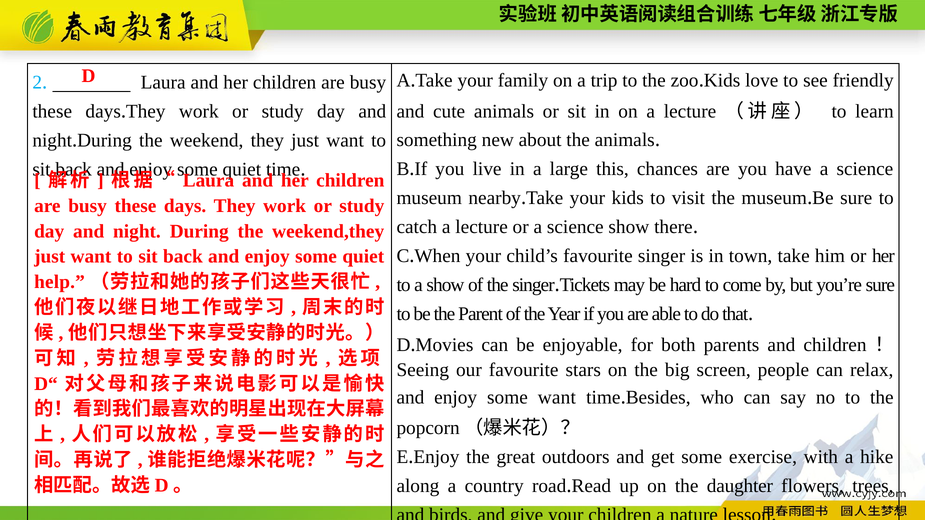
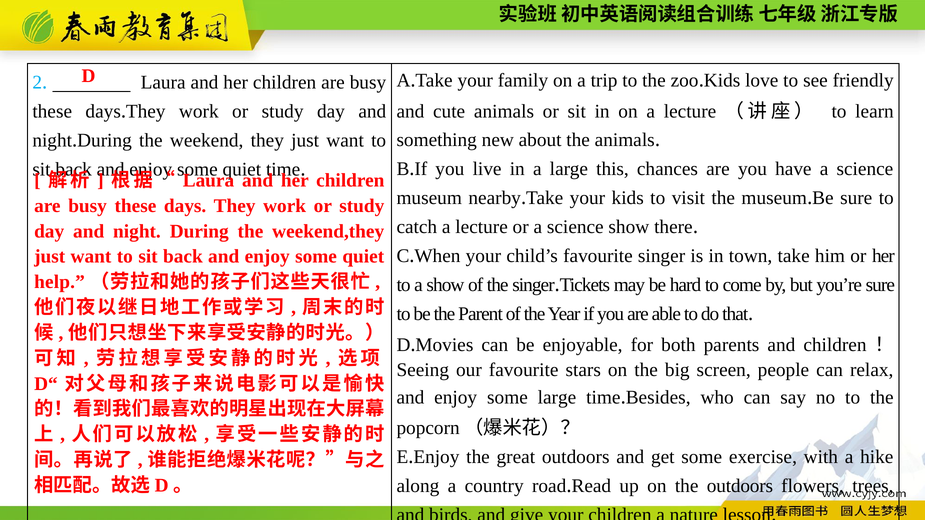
some want: want -> large (557, 397)
the daughter: daughter -> outdoors (740, 486)
